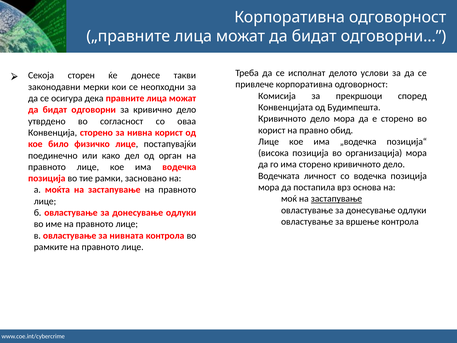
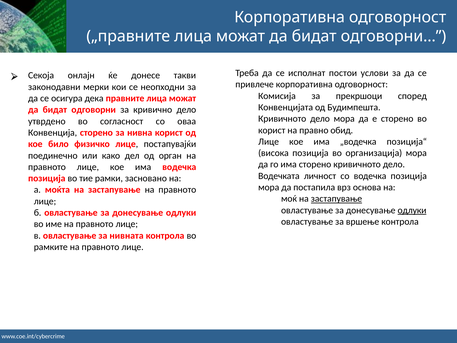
делото: делото -> постои (343, 73)
сторен: сторен -> онлајн (81, 75)
одлуки underline: none -> present (412, 210)
